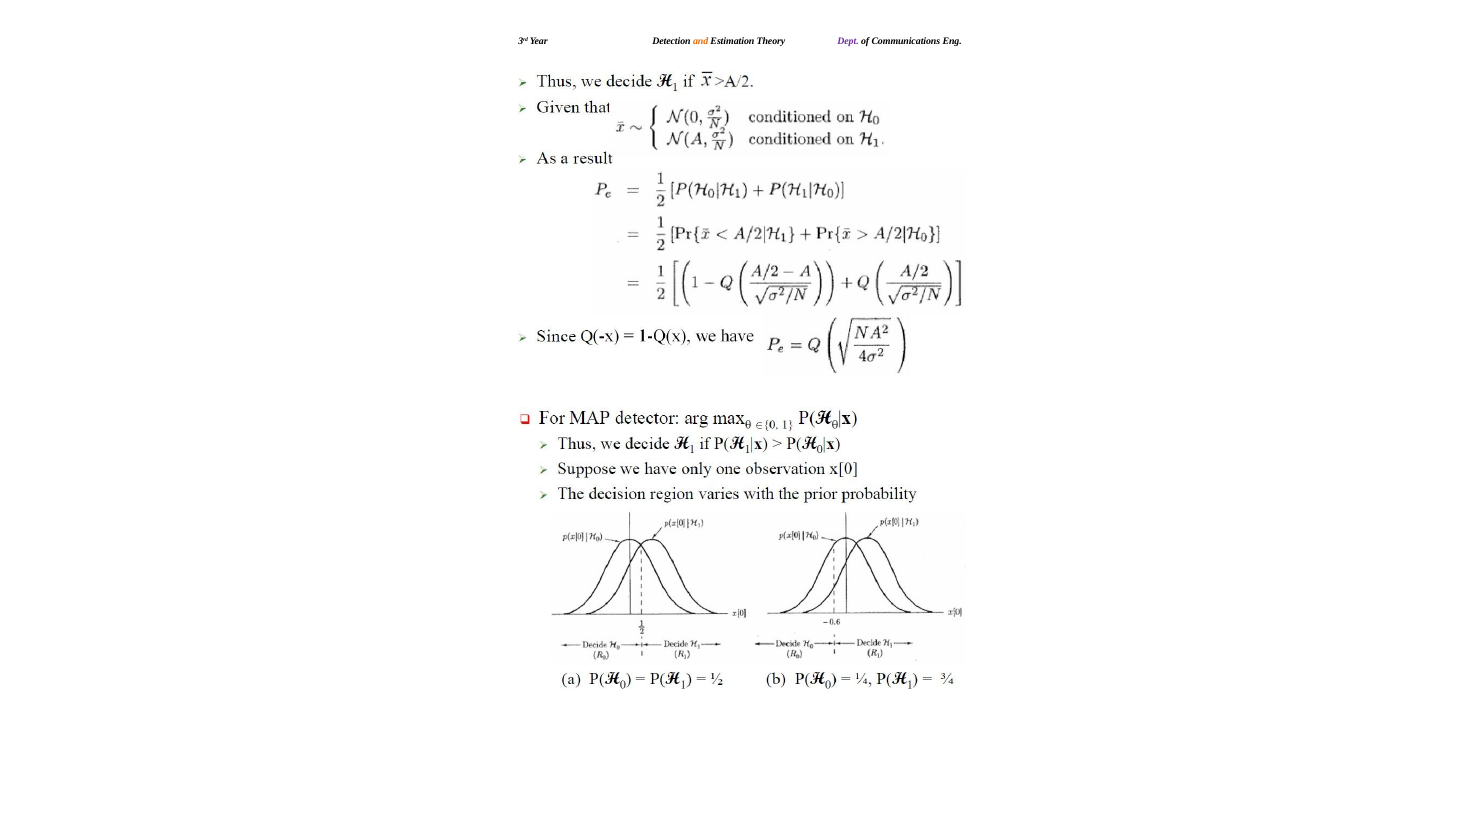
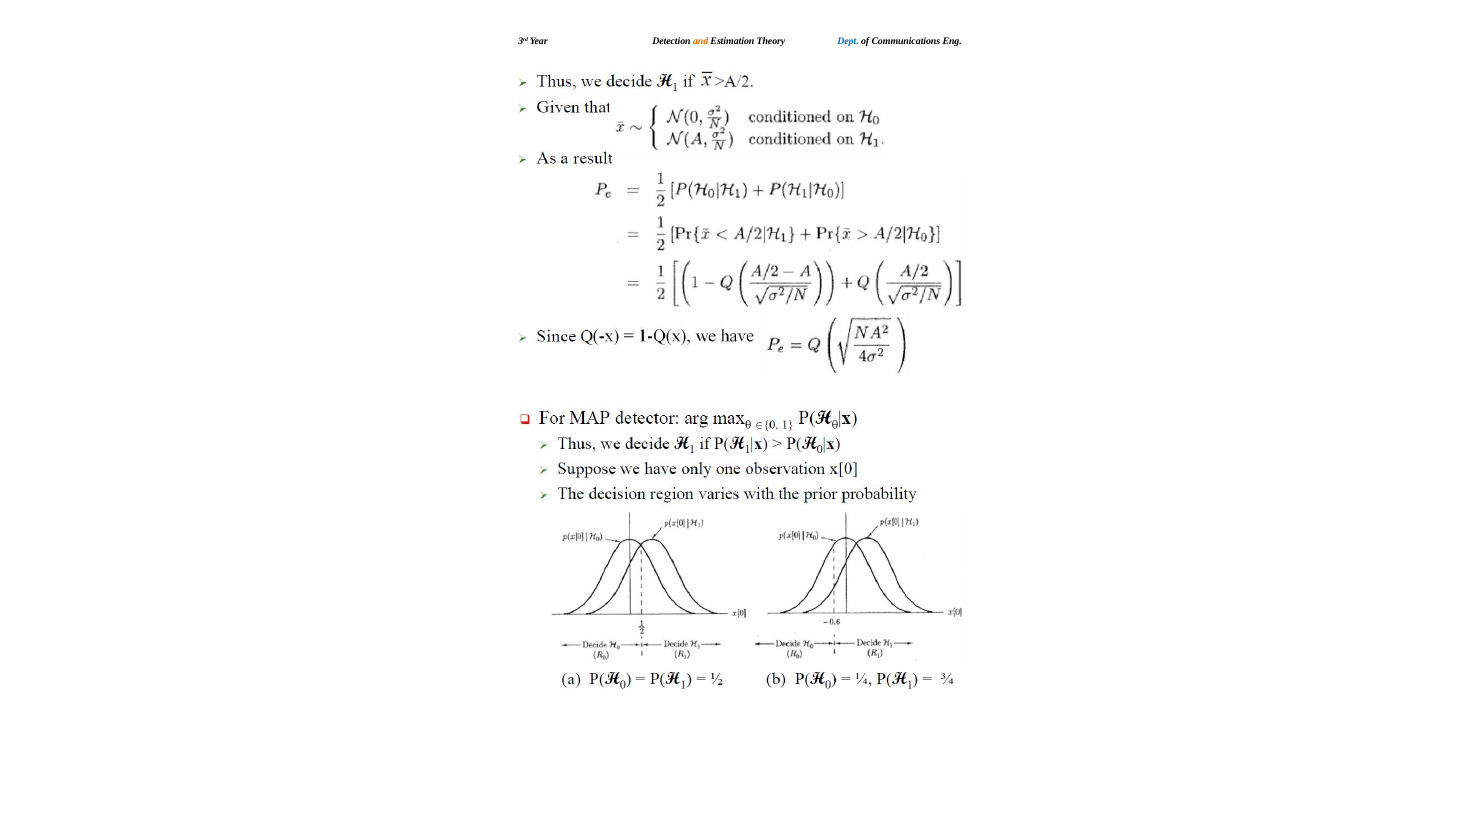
Dept colour: purple -> blue (848, 41)
